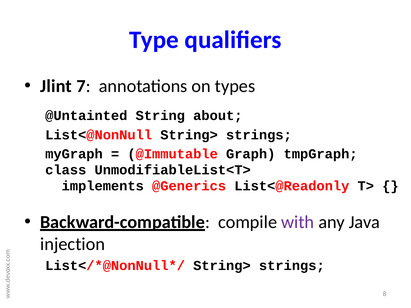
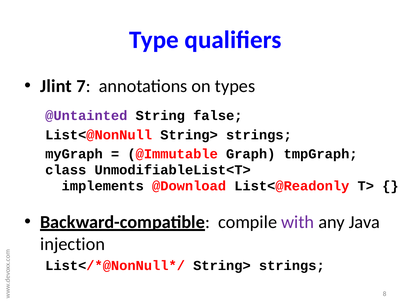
@Untainted colour: black -> purple (86, 116)
about: about -> false (218, 116)
@Generics: @Generics -> @Download (189, 186)
